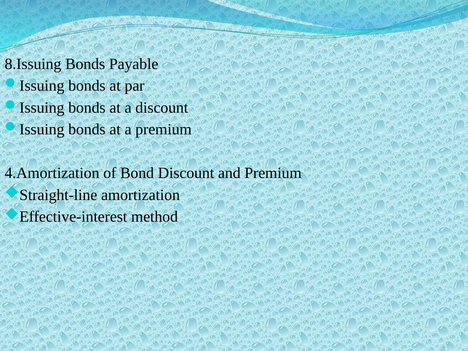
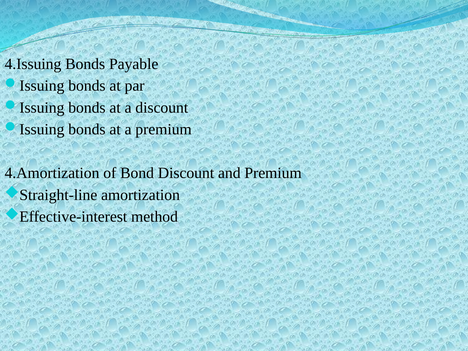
8.Issuing: 8.Issuing -> 4.Issuing (33, 64)
